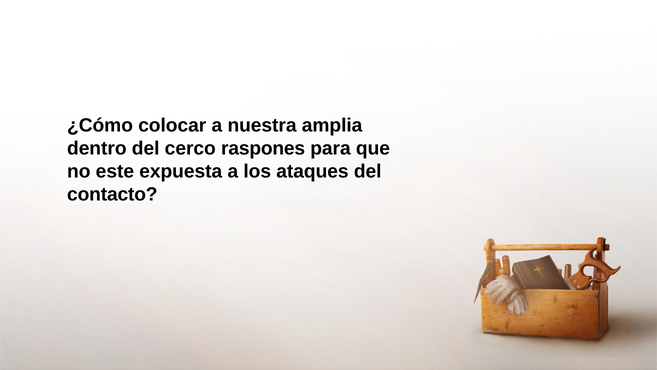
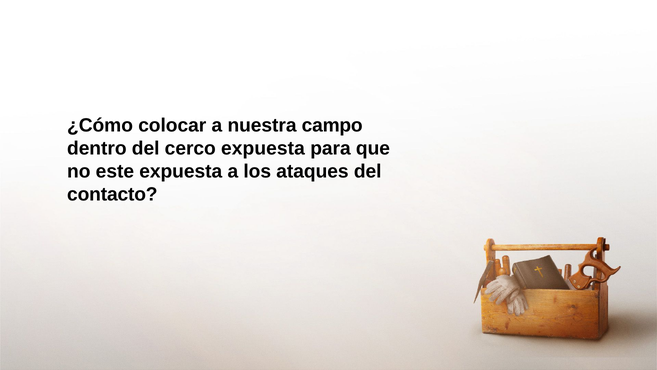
amplia: amplia -> campo (332, 125)
cerco raspones: raspones -> expuesta (263, 148)
